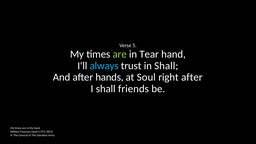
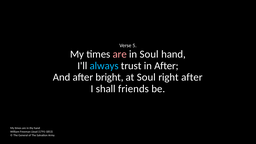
are colour: light green -> pink (120, 54)
in Tear: Tear -> Soul (149, 54)
in Shall: Shall -> After (166, 66)
hands: hands -> bright (110, 77)
